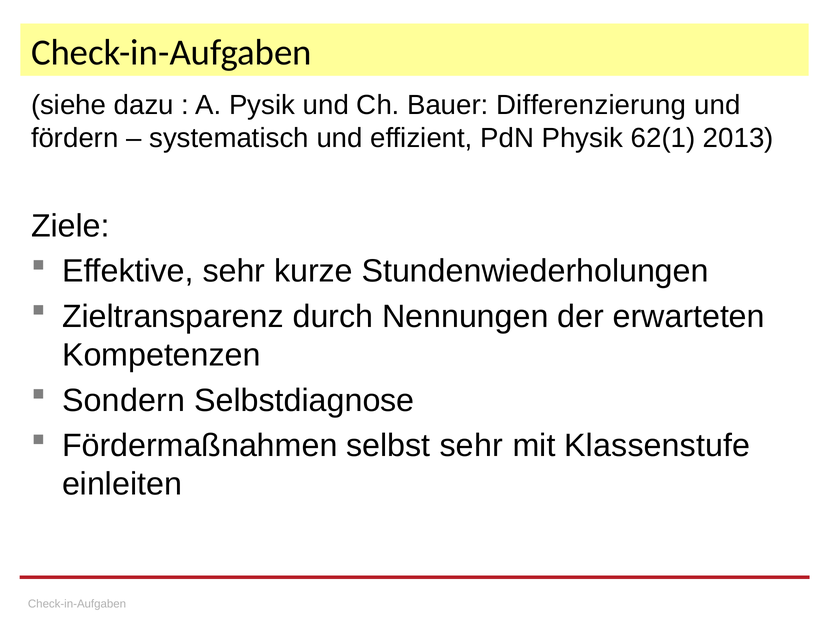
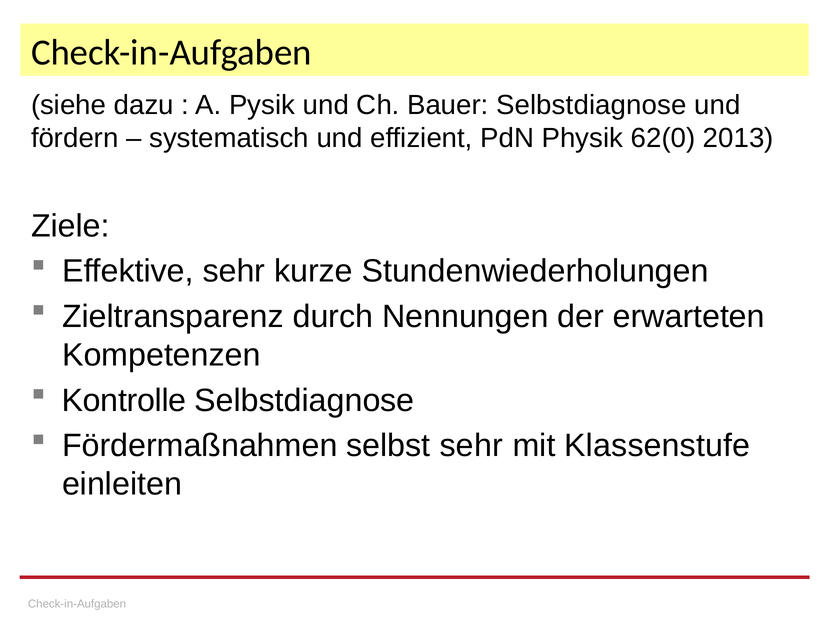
Bauer Differenzierung: Differenzierung -> Selbstdiagnose (591, 105)
62(1: 62(1 -> 62(0 (663, 138)
Sondern: Sondern -> Kontrolle (124, 400)
